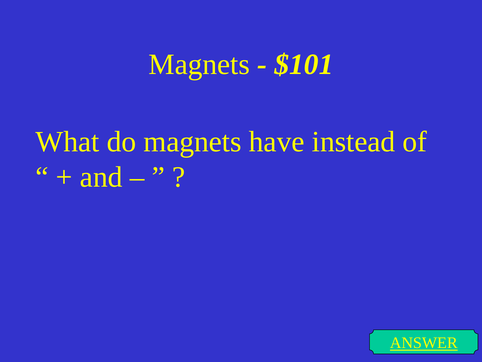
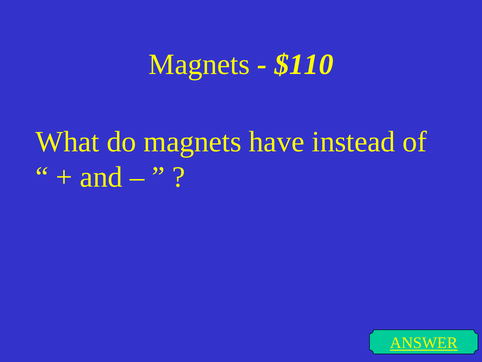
$101: $101 -> $110 (304, 64)
